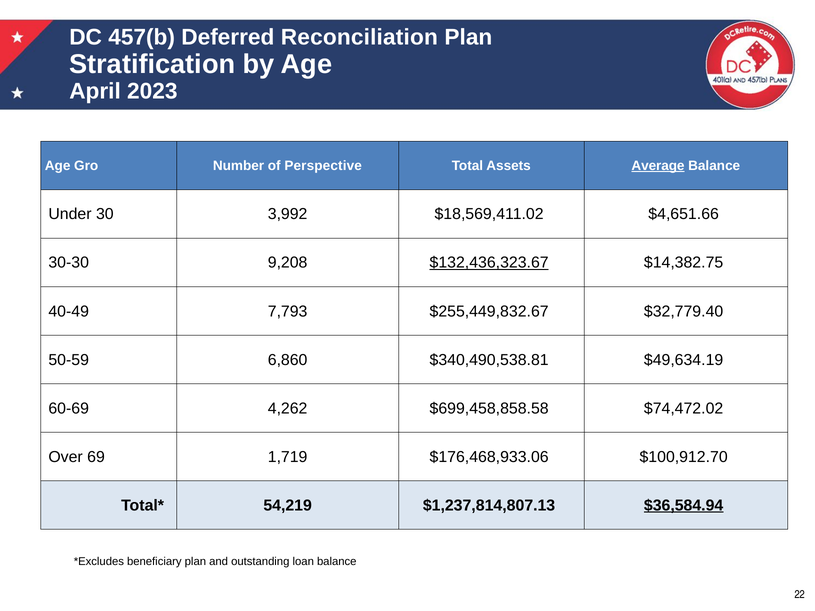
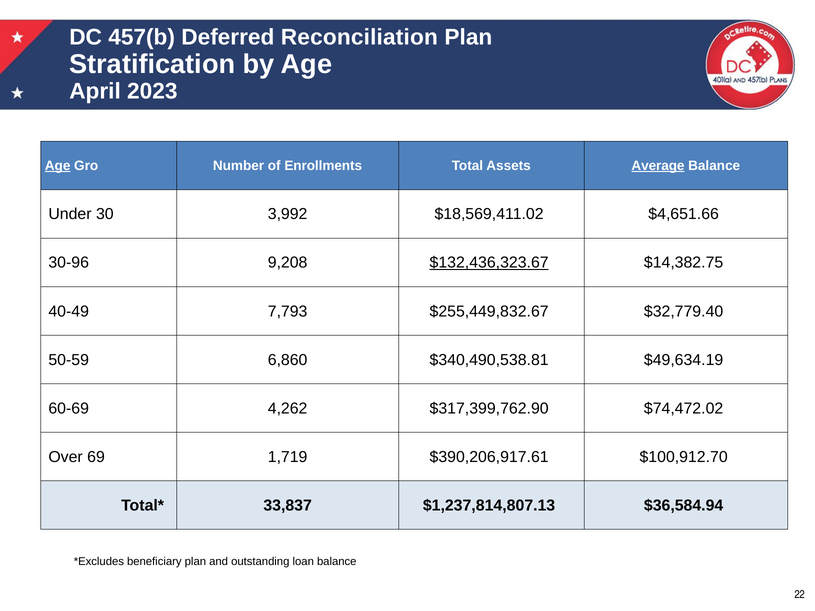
Age underline: none -> present (58, 166)
Perspective: Perspective -> Enrollments (323, 166)
30-30: 30-30 -> 30-96 (69, 263)
$699,458,858.58: $699,458,858.58 -> $317,399,762.90 (489, 408)
$176,468,933.06: $176,468,933.06 -> $390,206,917.61 (489, 457)
54,219: 54,219 -> 33,837 (288, 506)
$36,584.94 underline: present -> none (684, 506)
